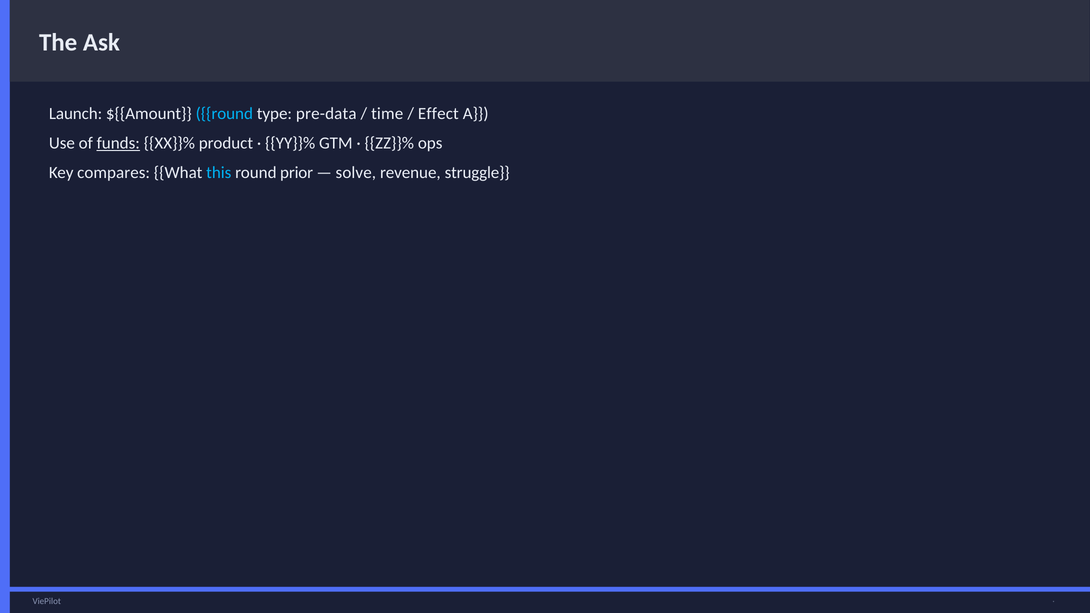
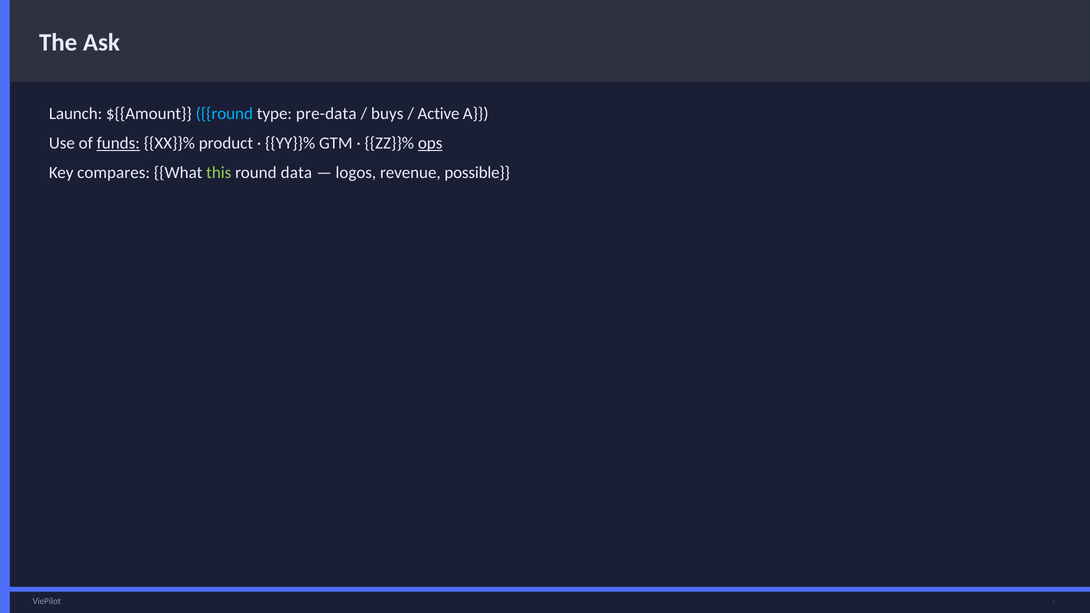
time: time -> buys (387, 113)
Effect: Effect -> Active (439, 113)
ops underline: none -> present (430, 143)
this colour: light blue -> light green (219, 173)
prior: prior -> data (296, 173)
solve: solve -> logos (356, 173)
struggle: struggle -> possible (477, 173)
